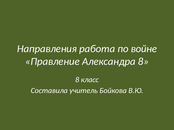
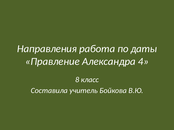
войне: войне -> даты (144, 49)
Александра 8: 8 -> 4 (143, 62)
